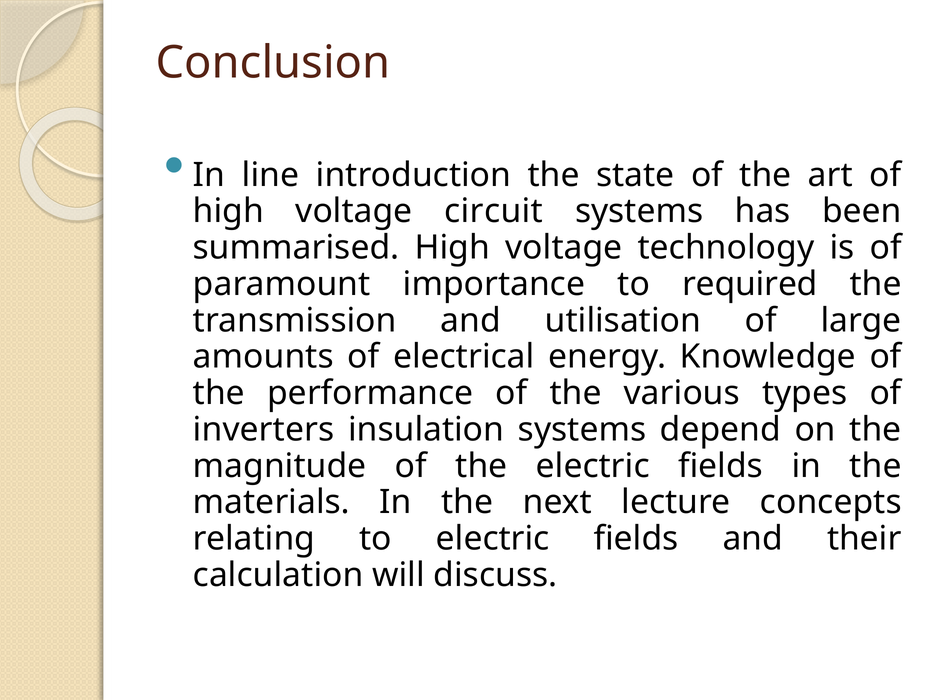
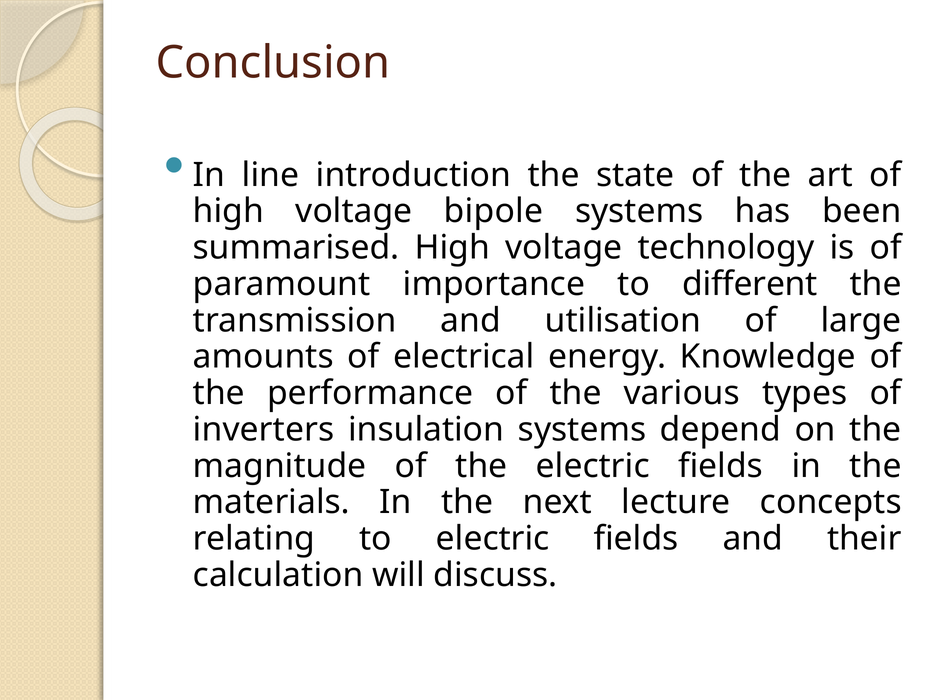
circuit: circuit -> bipole (494, 211)
required: required -> different (750, 284)
